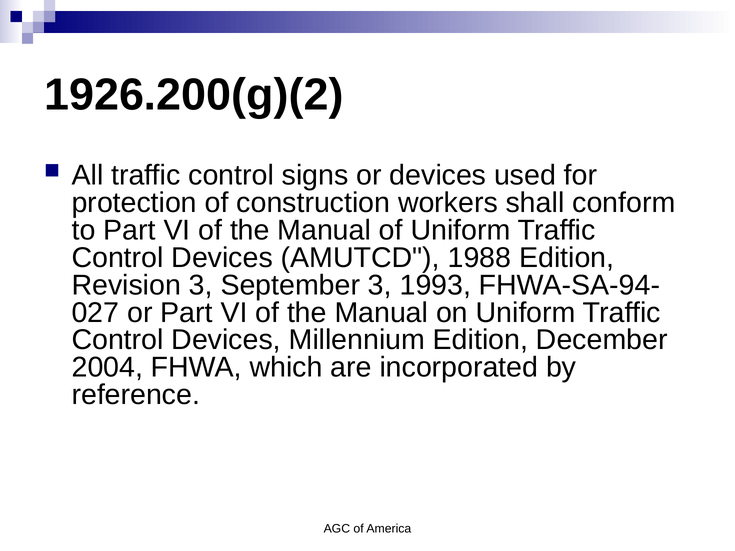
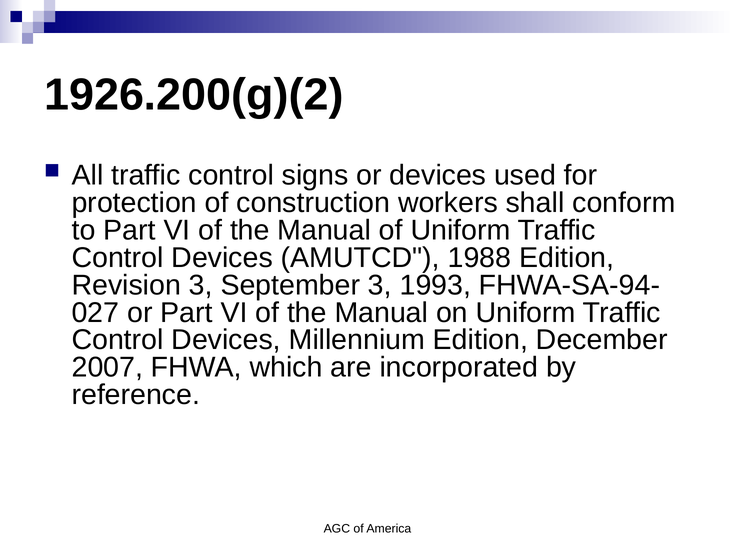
2004: 2004 -> 2007 (107, 368)
